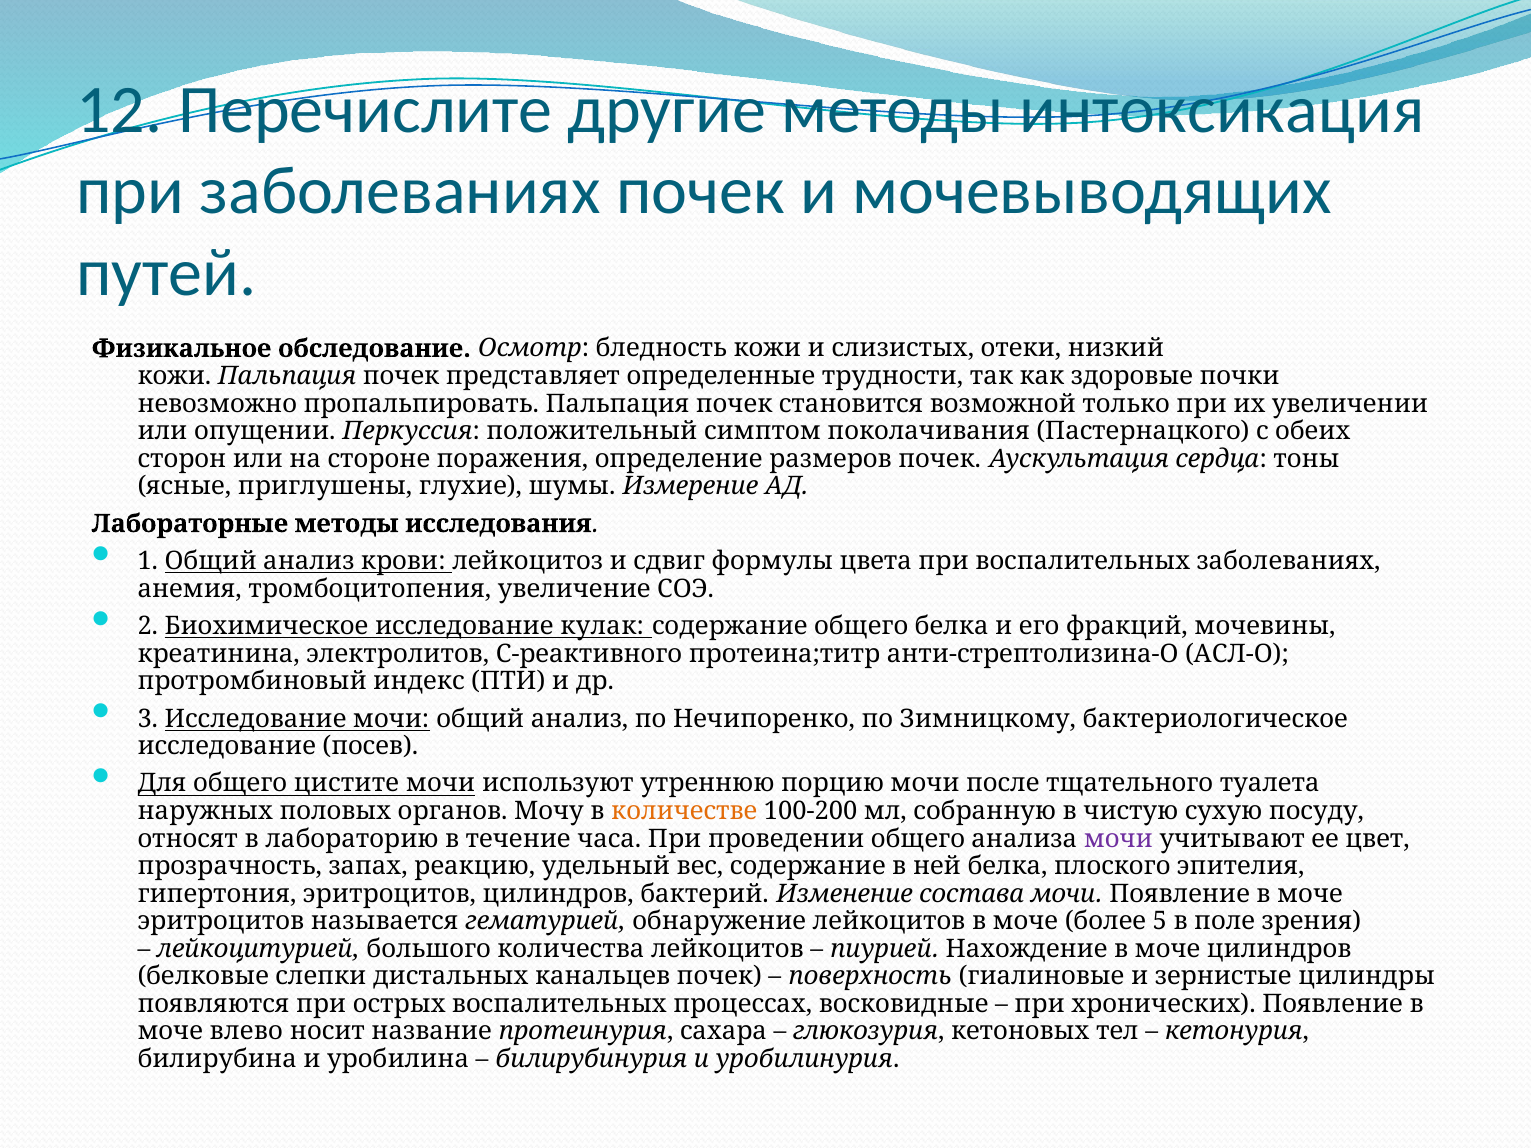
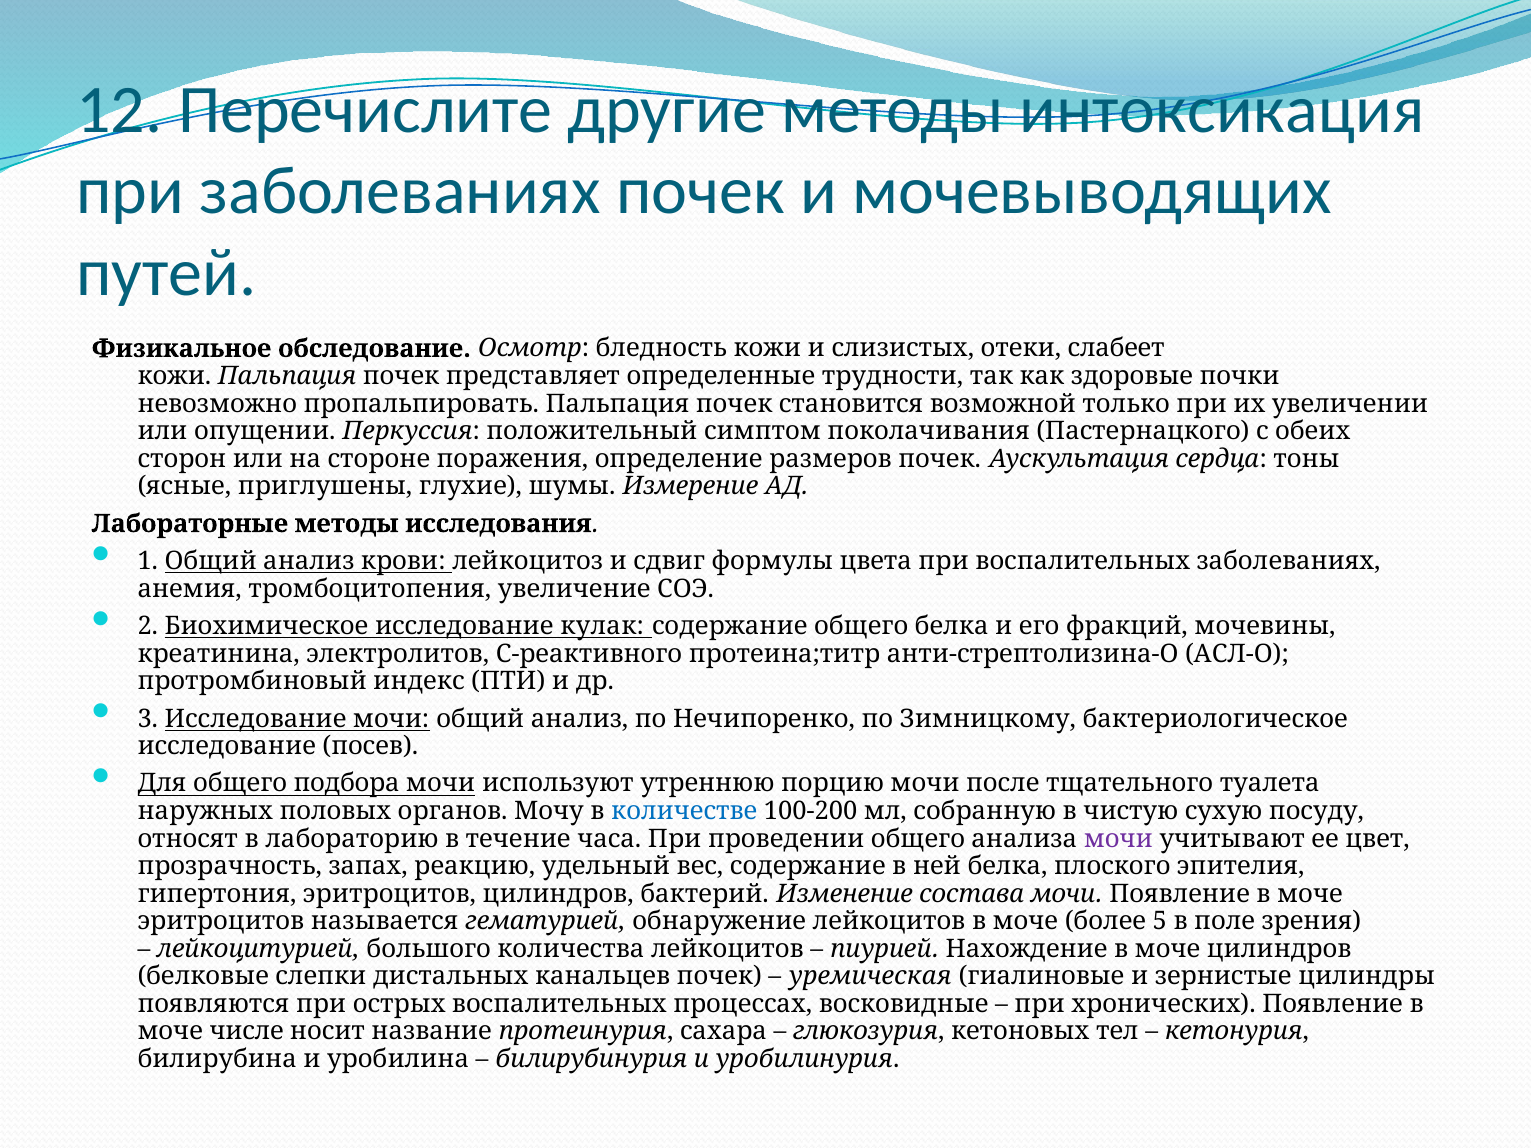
низкий: низкий -> слабеет (1116, 349)
цистите: цистите -> подбора (347, 784)
количестве colour: orange -> blue (684, 811)
поверхность: поверхность -> уремическая (870, 977)
влево: влево -> числе (247, 1032)
